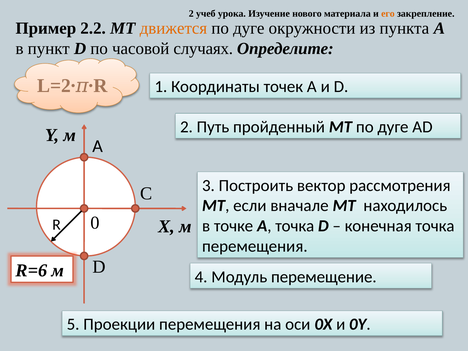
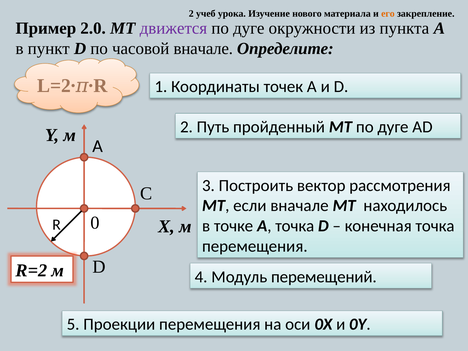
2.2: 2.2 -> 2.0 (93, 28)
движется colour: orange -> purple (173, 28)
часовой случаях: случаях -> вначале (203, 49)
R=6: R=6 -> R=2 (31, 270)
перемещение: перемещение -> перемещений (324, 277)
